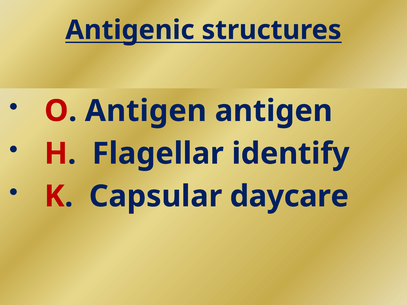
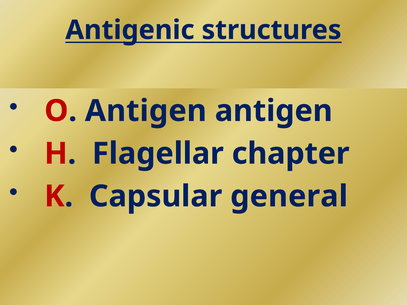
identify: identify -> chapter (291, 154)
daycare: daycare -> general (289, 196)
